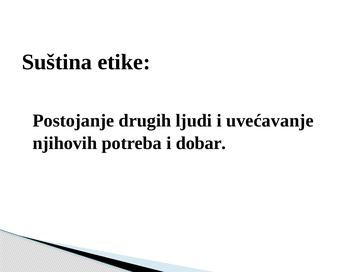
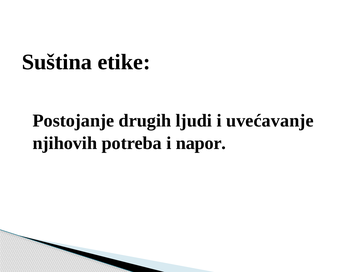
dobar: dobar -> napor (201, 143)
